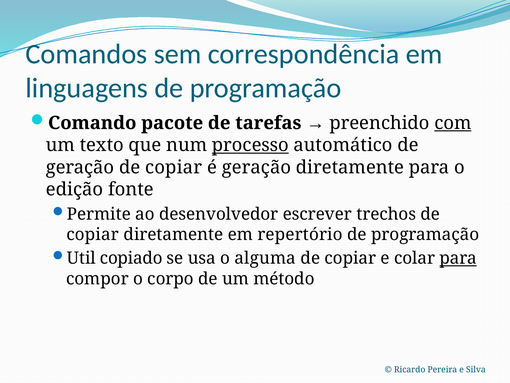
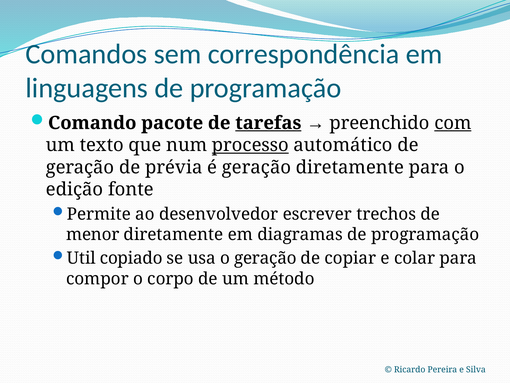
tarefas underline: none -> present (268, 123)
geração de copiar: copiar -> prévia (174, 167)
copiar: copiar -> menor (93, 234)
repertório: repertório -> diagramas (300, 234)
o alguma: alguma -> geração (265, 258)
para underline: present -> none (458, 258)
